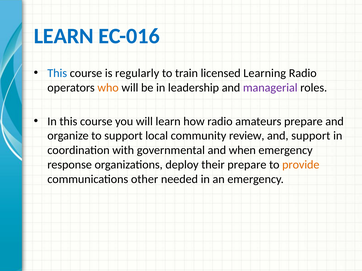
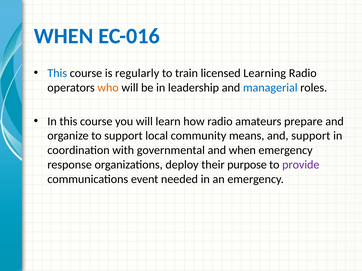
LEARN: LEARN -> WHEN (64, 36)
managerial colour: purple -> blue (270, 88)
review: review -> means (247, 136)
their prepare: prepare -> purpose (247, 165)
provide colour: orange -> purple (301, 165)
other: other -> event (145, 179)
